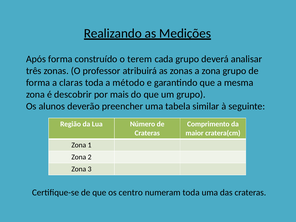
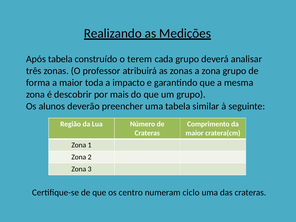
Após forma: forma -> tabela (60, 59)
a claras: claras -> maior (71, 83)
método: método -> impacto (129, 83)
numeram toda: toda -> ciclo (191, 193)
